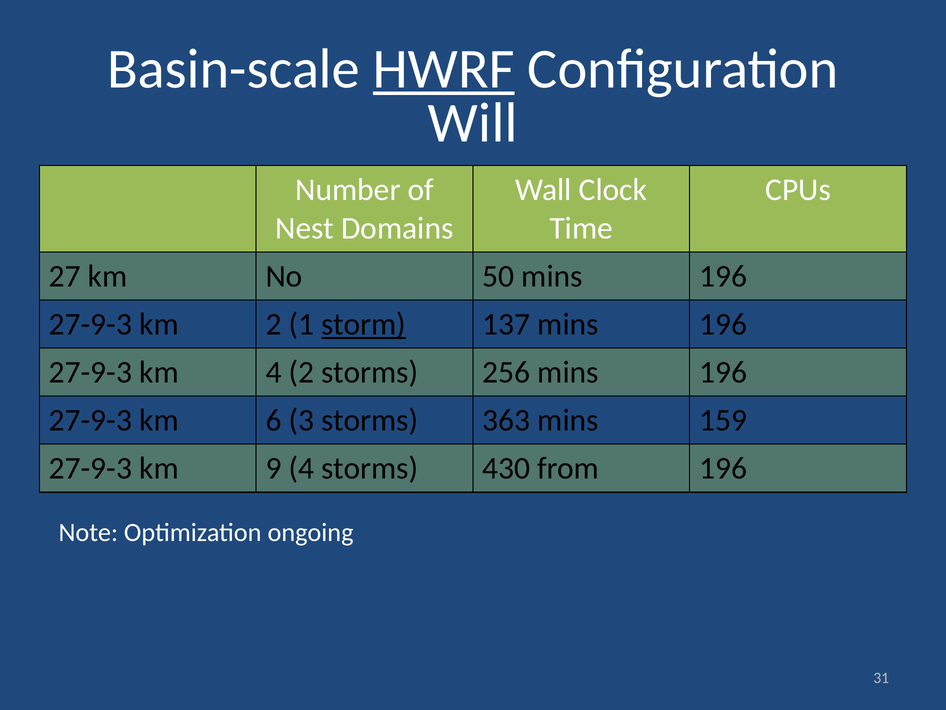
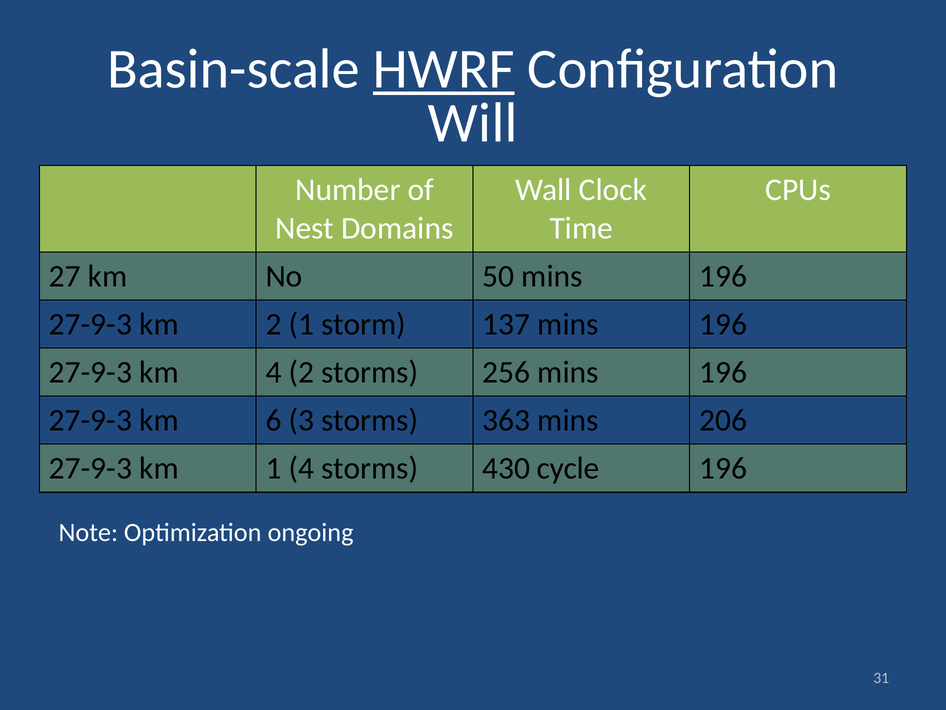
storm underline: present -> none (364, 324)
159: 159 -> 206 (723, 420)
km 9: 9 -> 1 (274, 468)
from: from -> cycle (568, 468)
